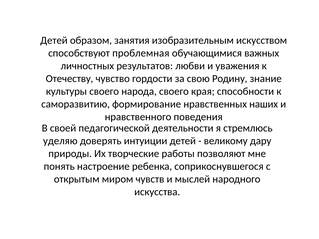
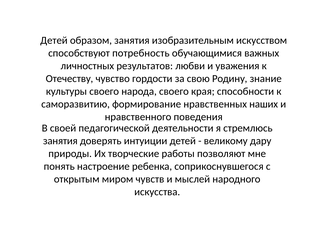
проблемная: проблемная -> потребность (141, 53)
уделяю: уделяю -> занятия (60, 141)
